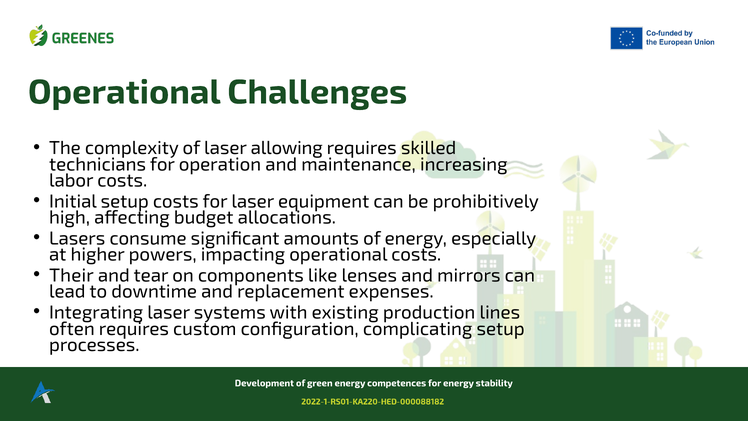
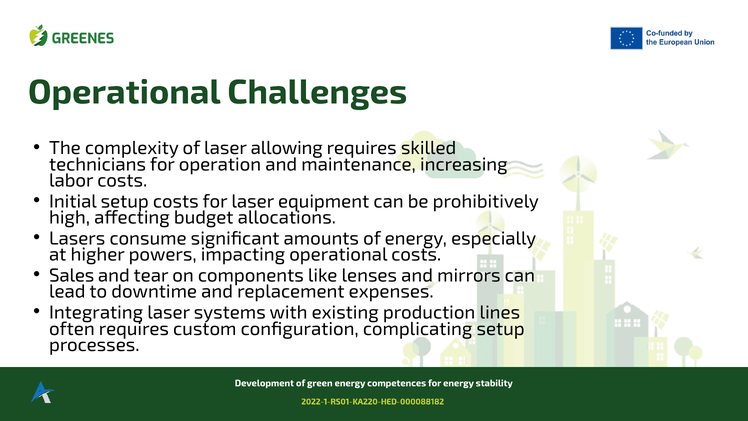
Their: Their -> Sales (72, 275)
